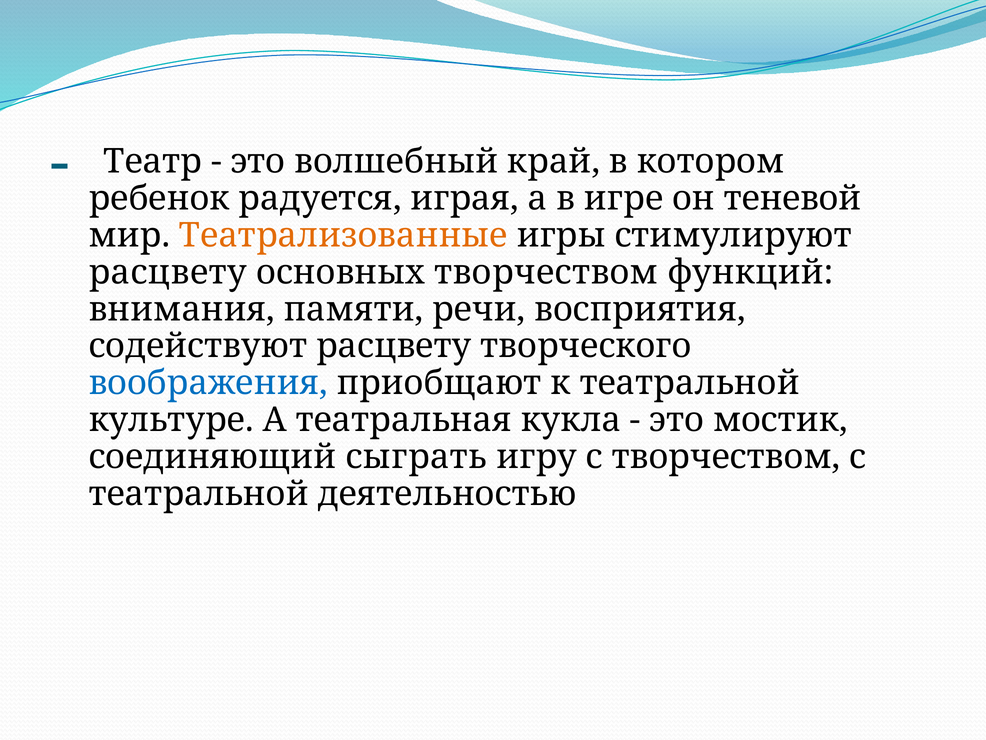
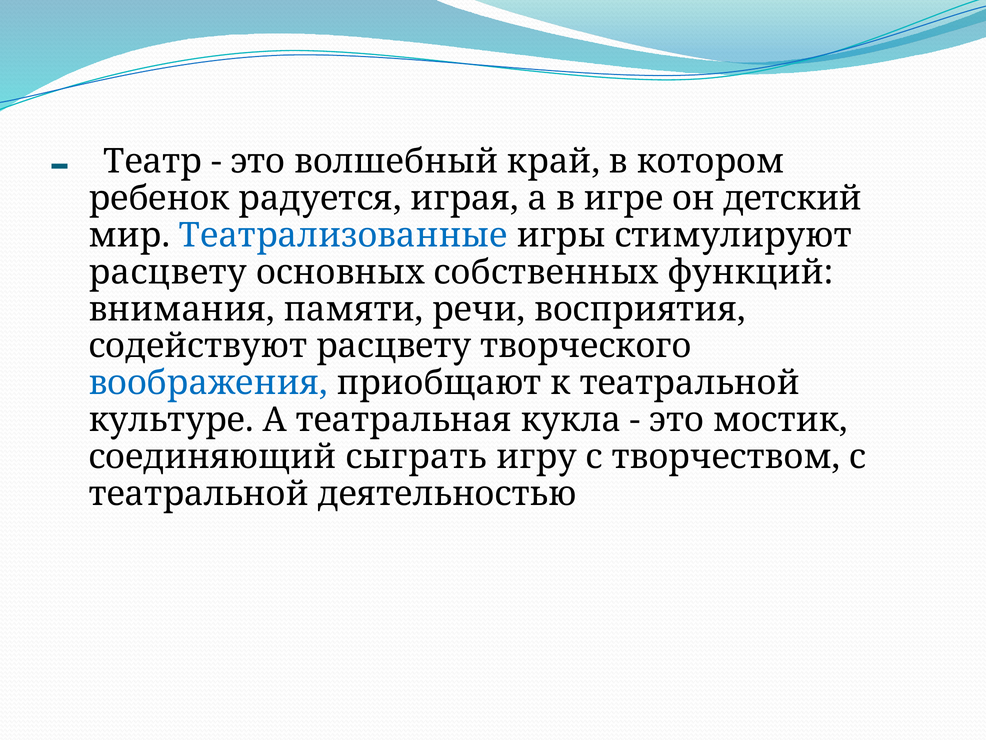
теневой: теневой -> детский (793, 198)
Театрализованные colour: orange -> blue (343, 235)
основных творчеством: творчеством -> собственных (546, 272)
